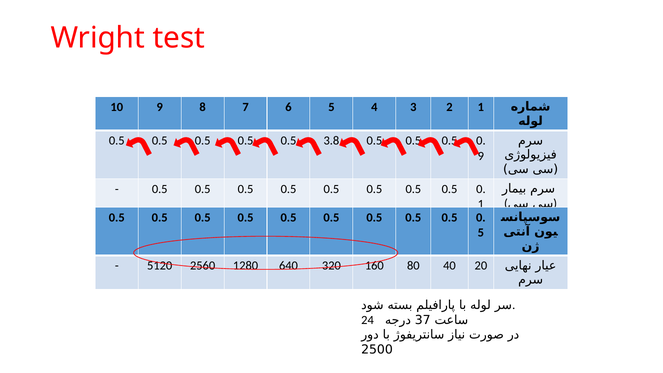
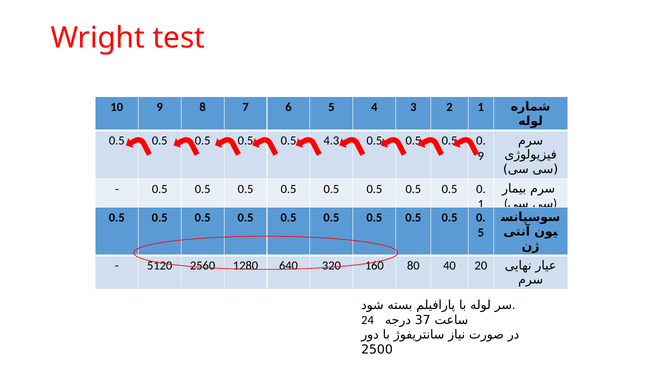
3.8: 3.8 -> 4.3 (331, 141)
